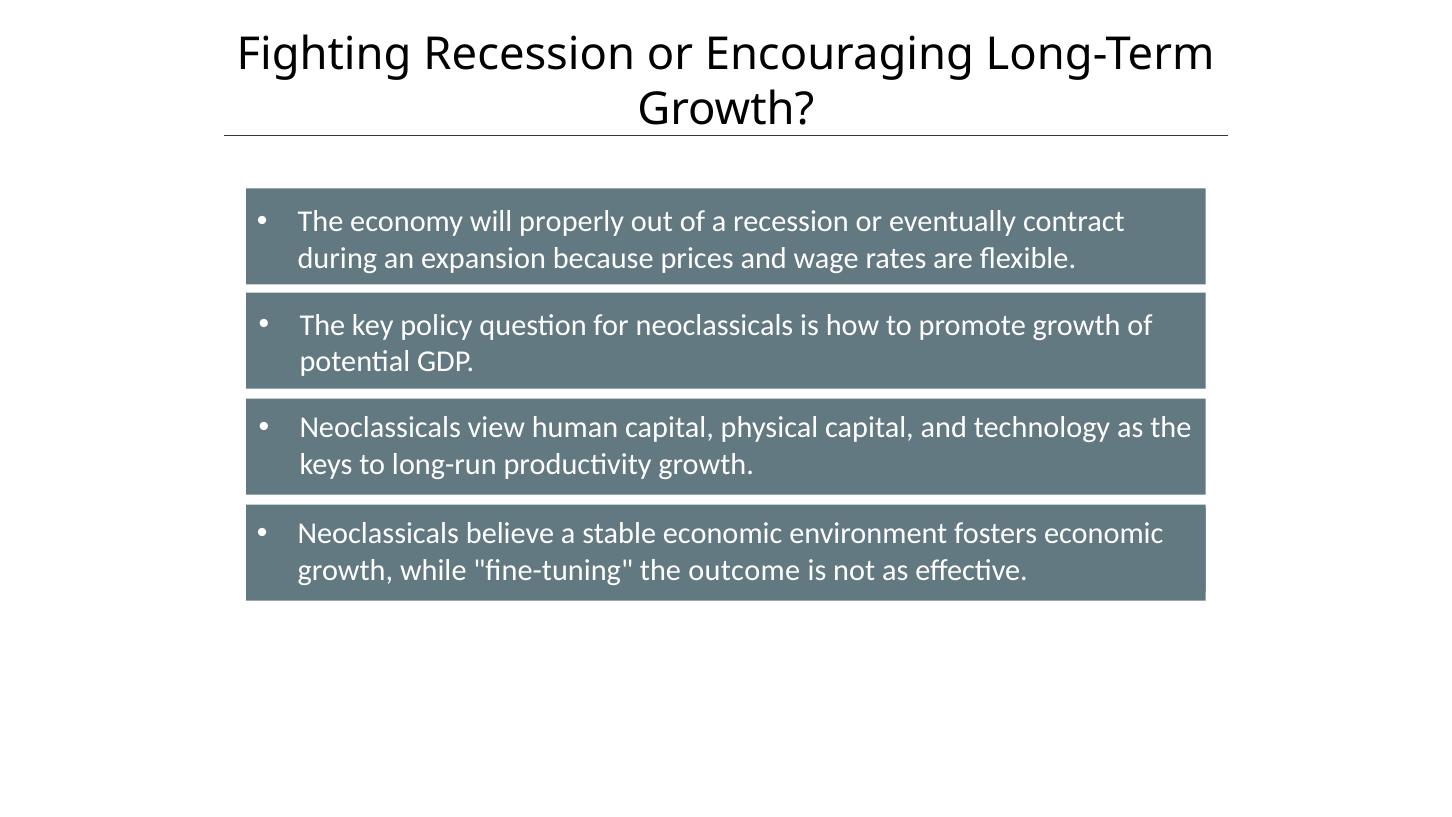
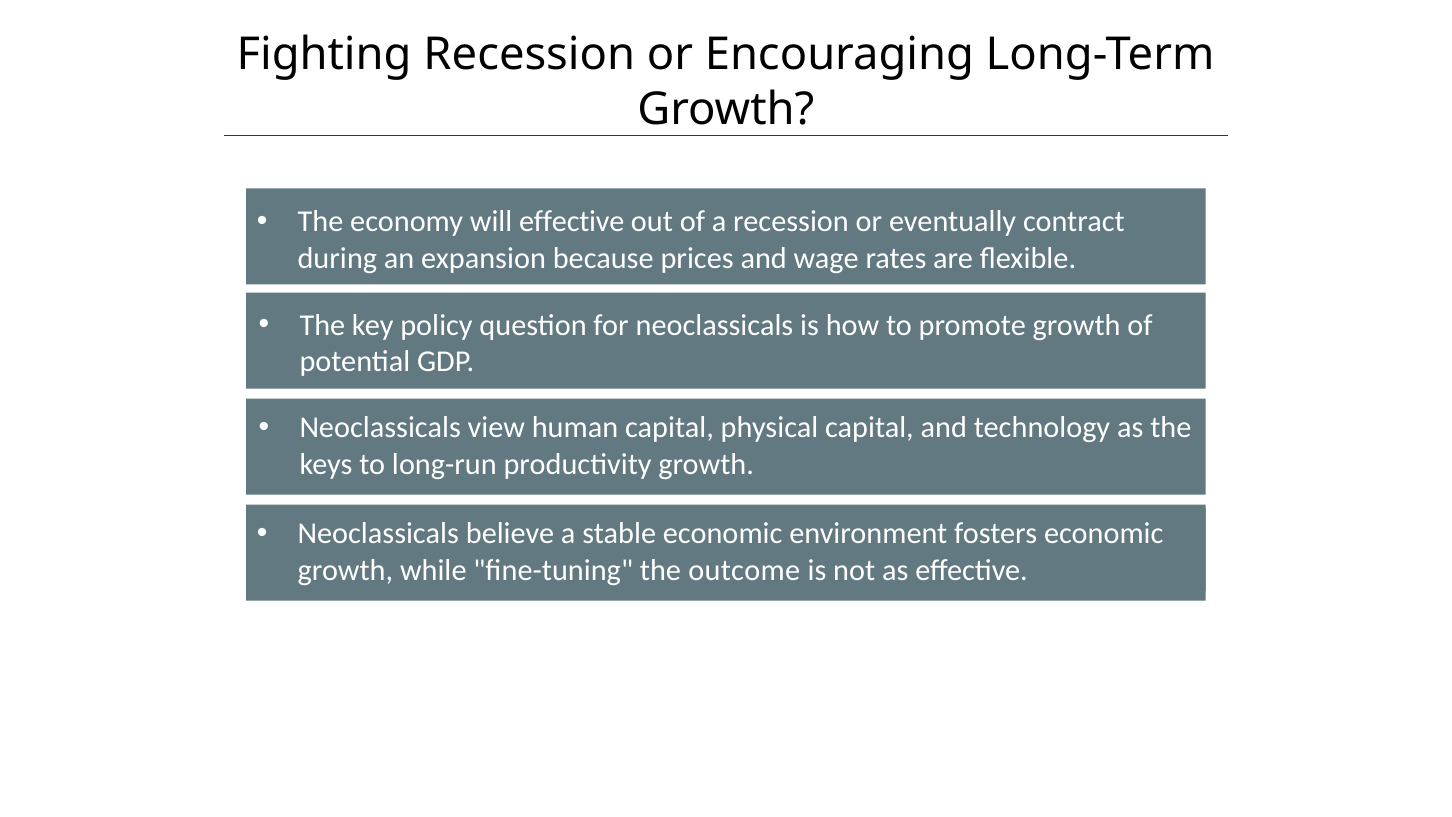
will properly: properly -> effective (572, 222)
